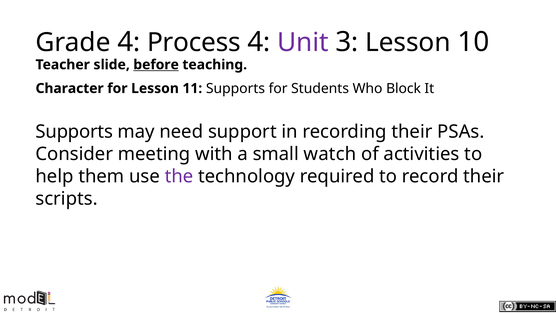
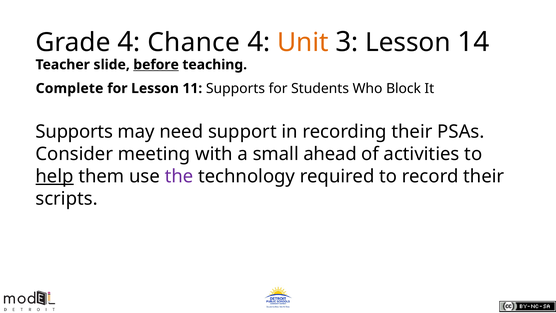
Process: Process -> Chance (194, 43)
Unit colour: purple -> orange (303, 43)
10: 10 -> 14 (474, 42)
Character: Character -> Complete (70, 88)
watch: watch -> ahead (330, 154)
help underline: none -> present (55, 176)
